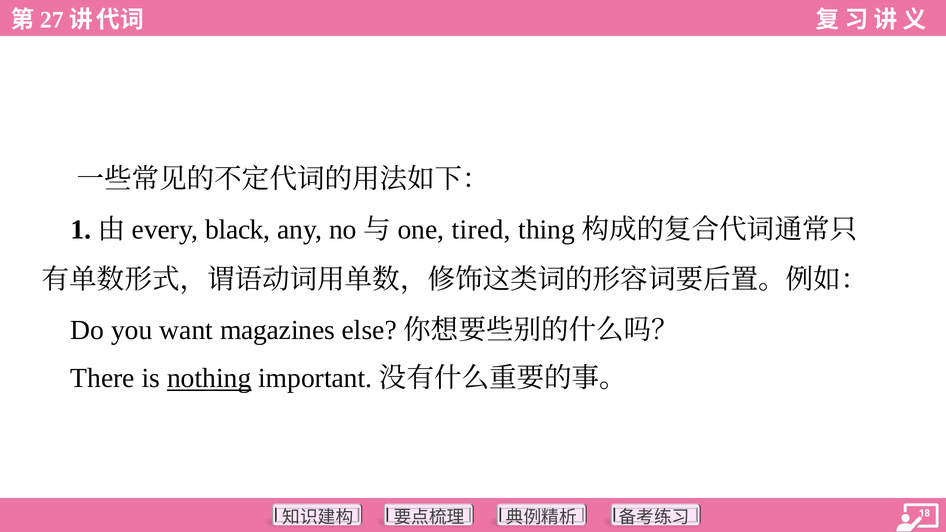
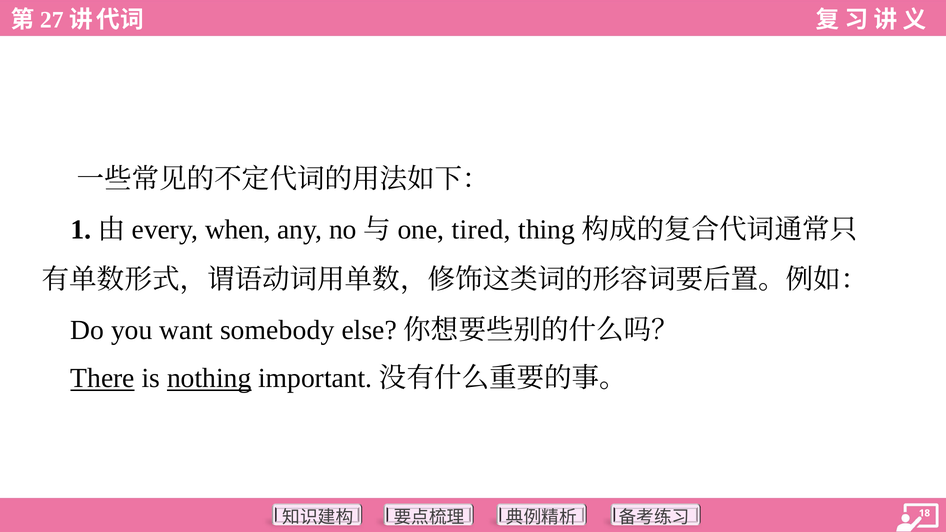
black: black -> when (238, 230)
magazines: magazines -> somebody (277, 330)
There underline: none -> present (103, 378)
